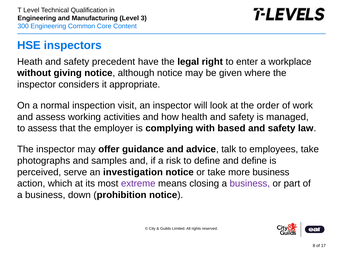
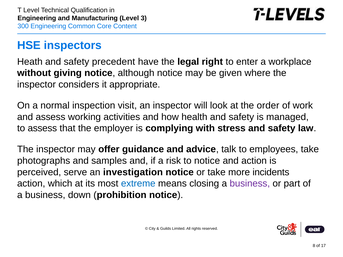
based: based -> stress (232, 128)
to define: define -> notice (207, 161)
and define: define -> action (254, 161)
more business: business -> incidents (271, 172)
extreme colour: purple -> blue (138, 184)
